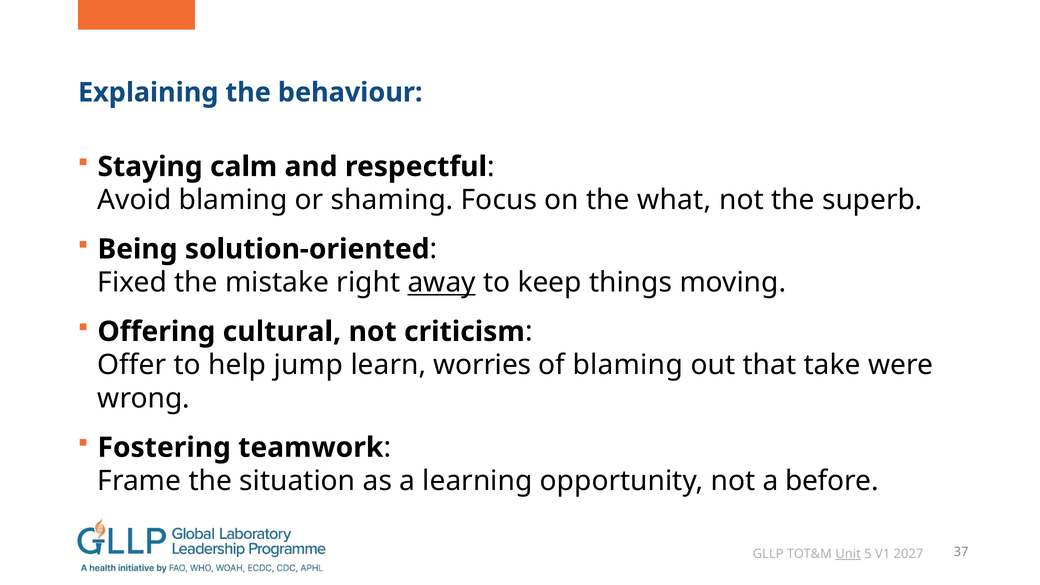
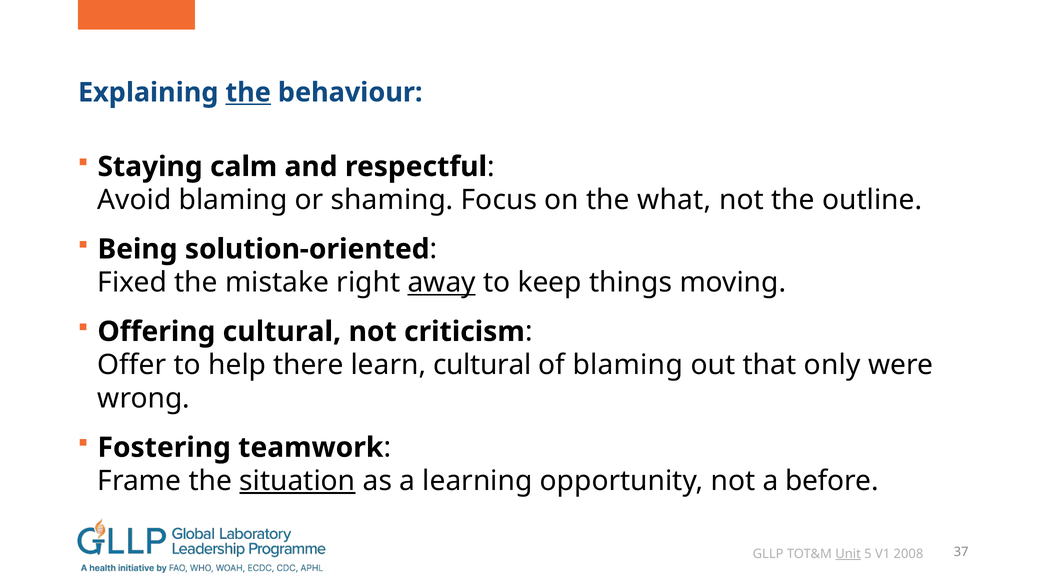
the underline: none -> present (248, 92)
superb: superb -> outline (872, 200)
jump: jump -> there (309, 365)
learn worries: worries -> cultural (482, 365)
take: take -> only (832, 365)
situation underline: none -> present (297, 481)
2027: 2027 -> 2008 (908, 554)
